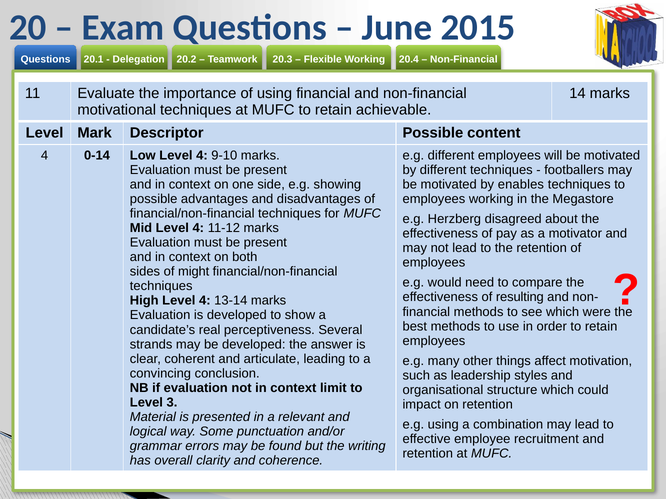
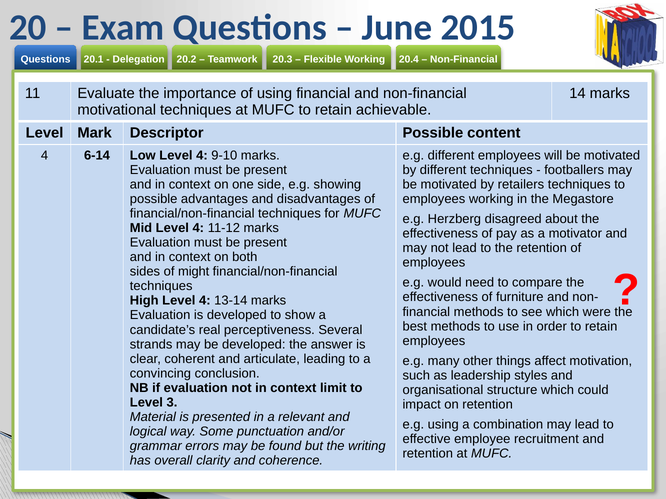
0-14: 0-14 -> 6-14 (97, 155)
enables: enables -> retailers (521, 185)
resulting: resulting -> furniture (520, 298)
